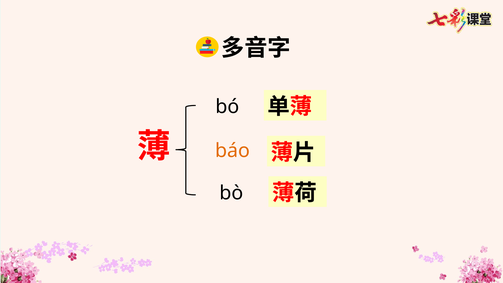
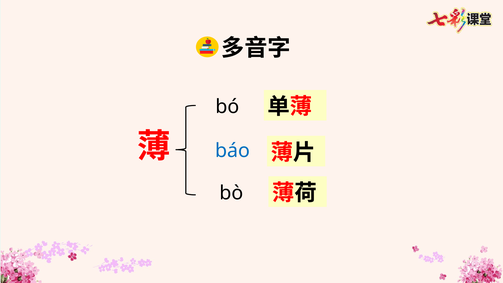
báo colour: orange -> blue (233, 151)
